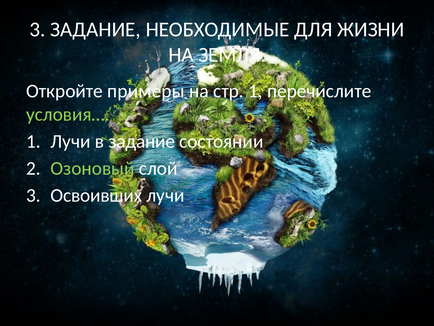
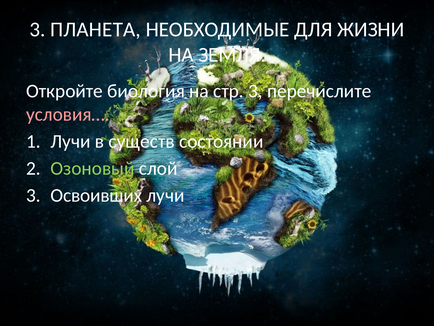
3 ЗАДАНИЕ: ЗАДАНИЕ -> ПЛАНЕТА (95, 29)
примеры: примеры -> биология (146, 91)
стр 1: 1 -> 3 (255, 91)
условия… colour: light green -> pink (68, 114)
в задание: задание -> существ (142, 141)
